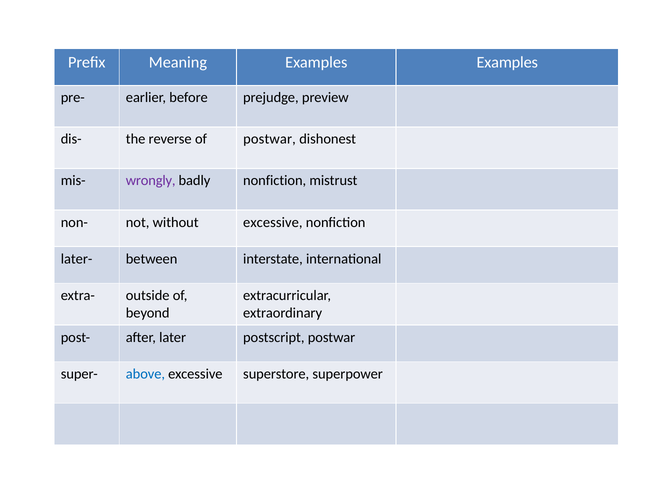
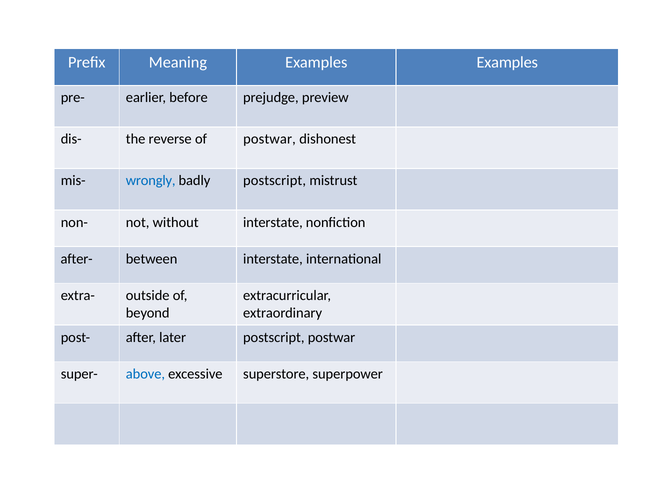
wrongly colour: purple -> blue (151, 181)
badly nonfiction: nonfiction -> postscript (275, 181)
without excessive: excessive -> interstate (273, 222)
later-: later- -> after- (77, 259)
